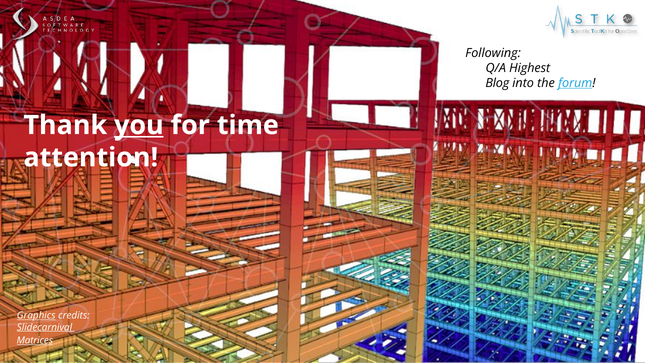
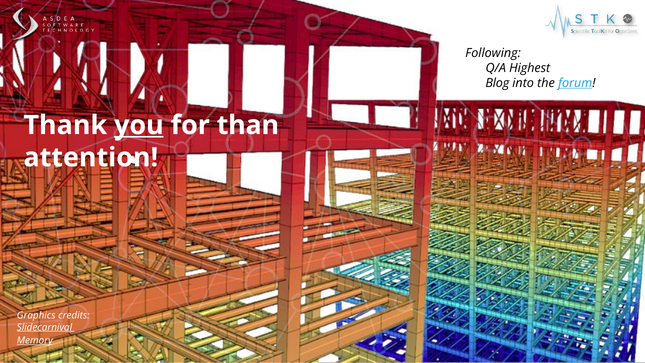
time: time -> than (248, 125)
Graphics underline: present -> none (36, 315)
Matrices: Matrices -> Memory (35, 341)
